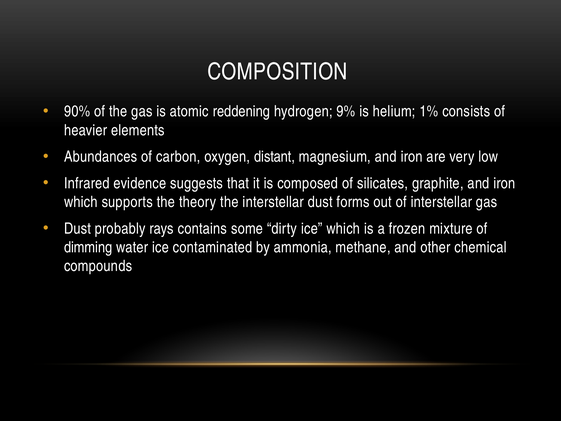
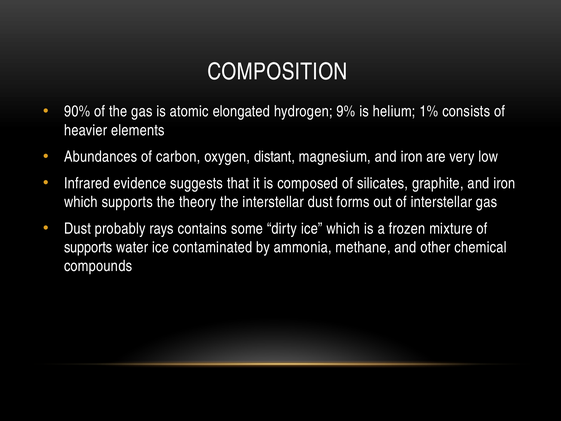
reddening: reddening -> elongated (241, 111)
dimming: dimming -> supports (88, 247)
